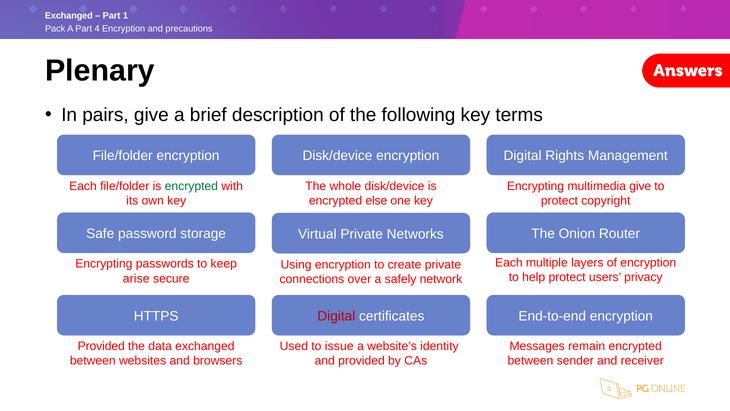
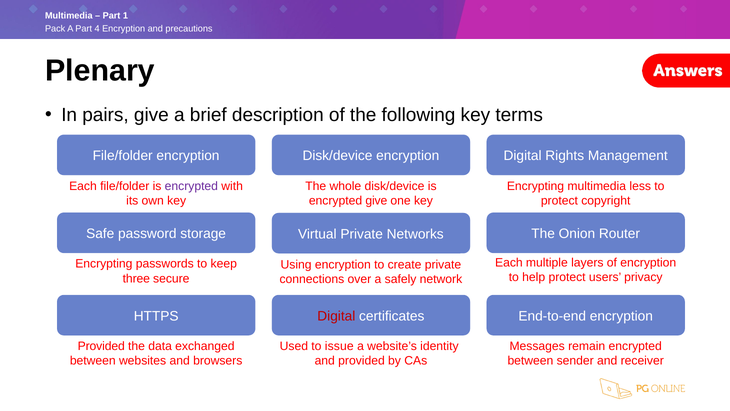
Exchanged: Exchanged -> Multimedia (69, 15)
encrypted colour: green -> purple (191, 186)
multimedia give: give -> less (640, 186)
encrypted else: else -> give (376, 200)
arise: arise -> three (136, 278)
